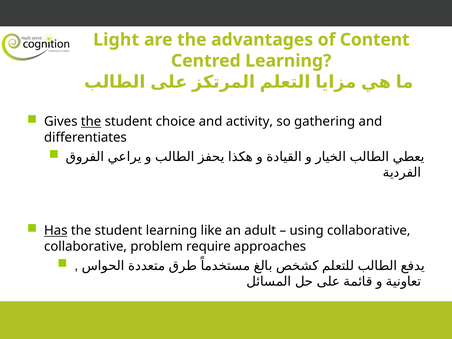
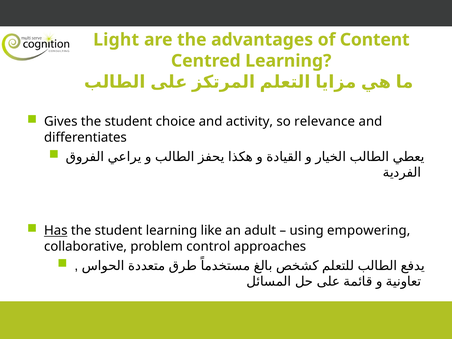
the underline: present -> none (91, 122)
gathering: gathering -> relevance (325, 122)
using collaborative: collaborative -> empowering (369, 231)
require: require -> control (208, 246)
